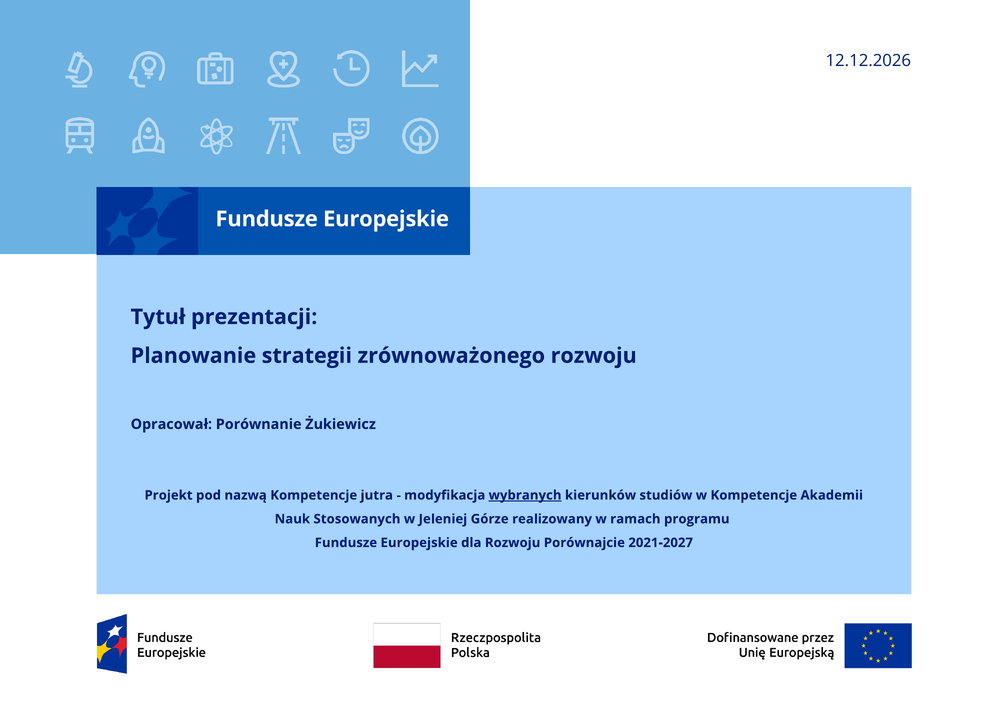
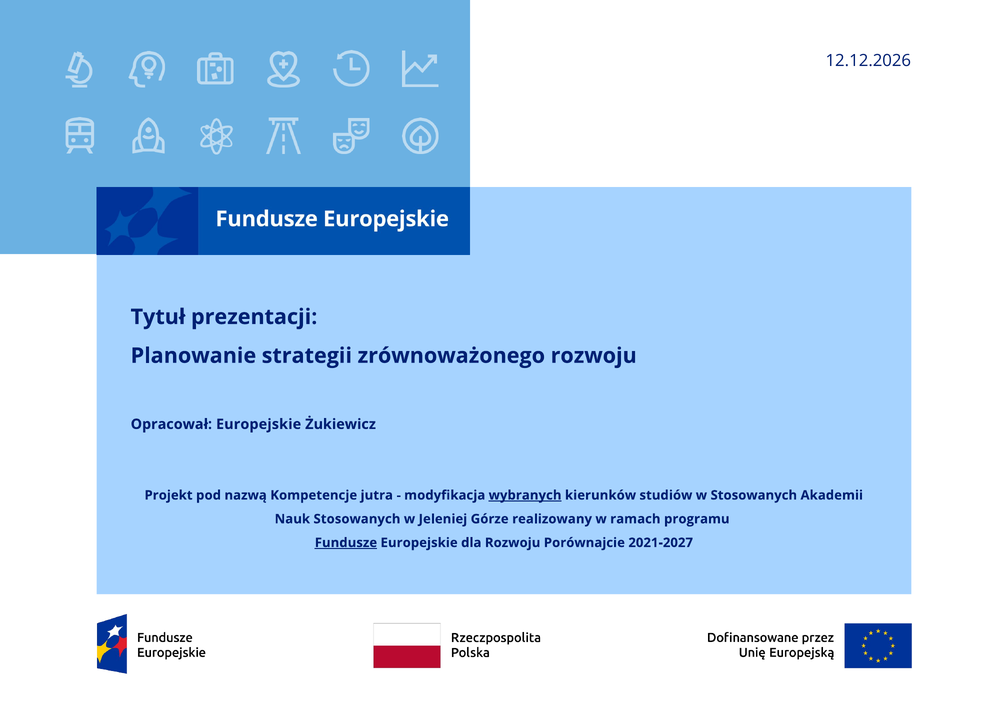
Opracował Porównanie: Porównanie -> Europejskie (259, 424)
w Kompetencje: Kompetencje -> Stosowanych (754, 495)
Fundusze underline: none -> present (346, 543)
